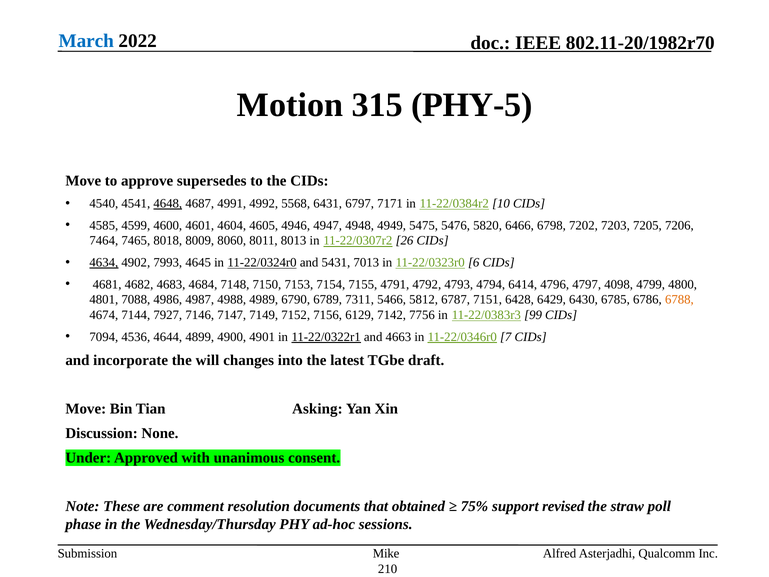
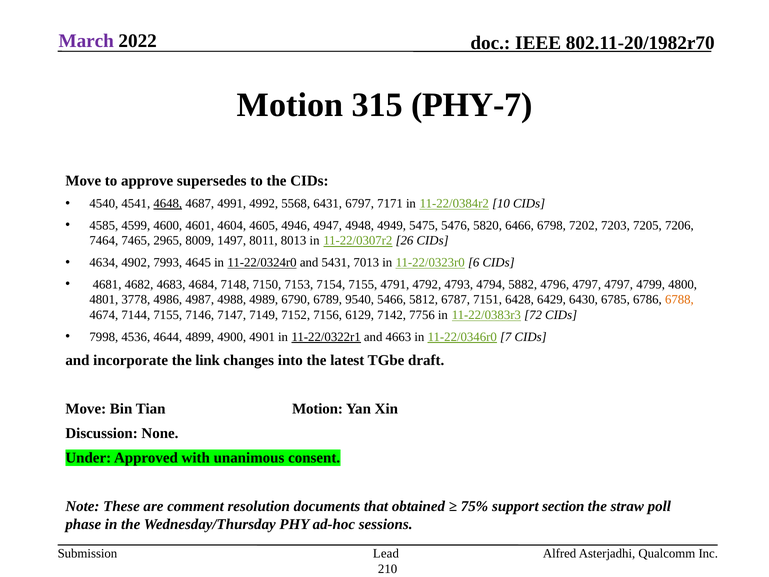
March colour: blue -> purple (86, 41)
PHY-5: PHY-5 -> PHY-7 (472, 105)
8018: 8018 -> 2965 (168, 241)
8060: 8060 -> 1497 (232, 241)
4634 underline: present -> none (104, 262)
6414: 6414 -> 5882 (523, 284)
4797 4098: 4098 -> 4797 (619, 284)
7088: 7088 -> 3778 (136, 300)
7311: 7311 -> 9540 (360, 300)
7144 7927: 7927 -> 7155 (168, 315)
99: 99 -> 72 (533, 315)
7094: 7094 -> 7998 (104, 337)
will: will -> link (208, 360)
Tian Asking: Asking -> Motion (318, 409)
revised: revised -> section (563, 506)
Mike: Mike -> Lead (386, 553)
